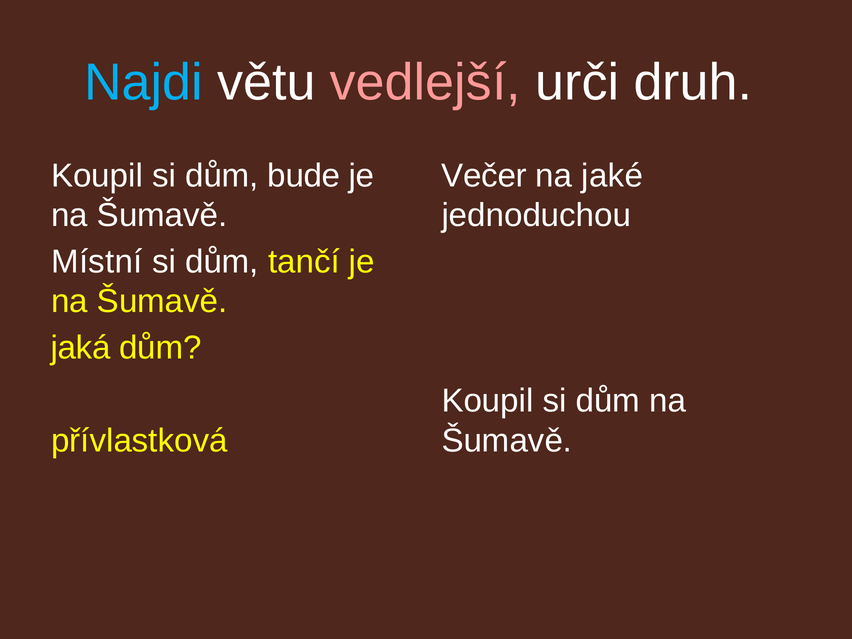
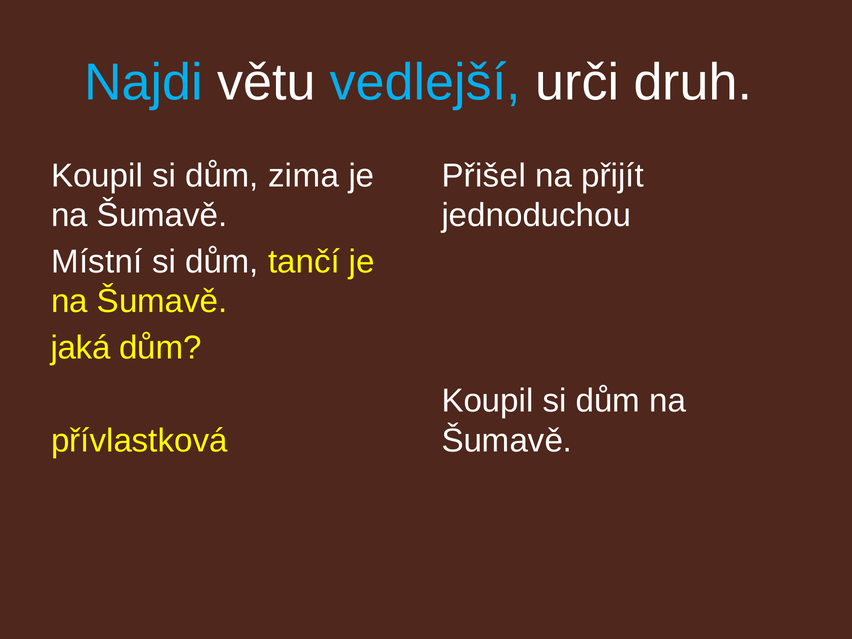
vedlejší colour: pink -> light blue (425, 82)
bude: bude -> zima (303, 176)
Večer: Večer -> Přišel (484, 176)
jaké: jaké -> přijít (613, 176)
